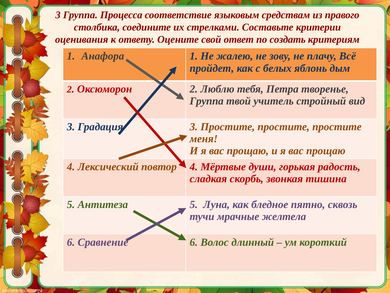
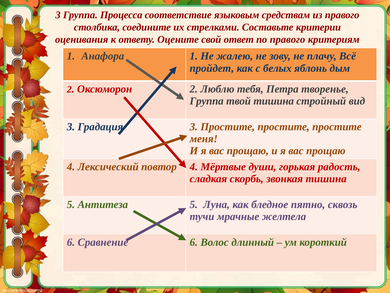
по создать: создать -> правого (288, 40)
твой учитель: учитель -> тишина (274, 101)
